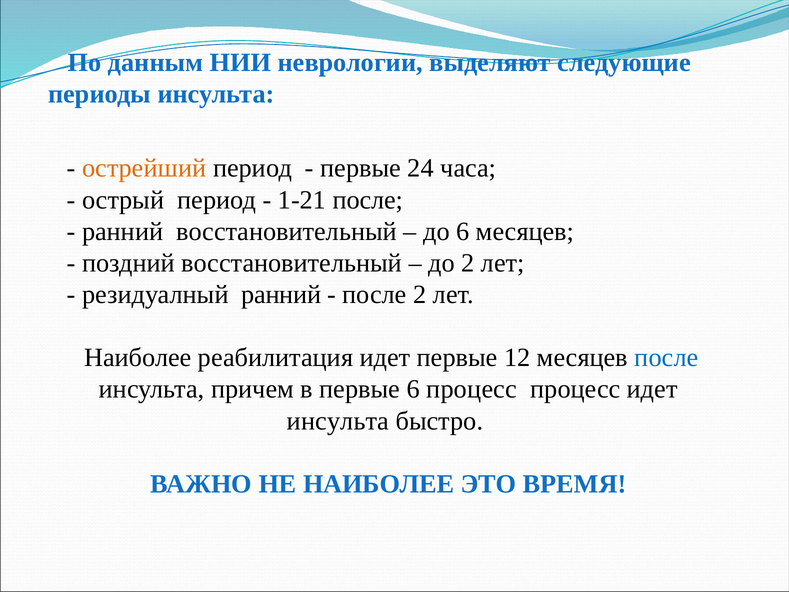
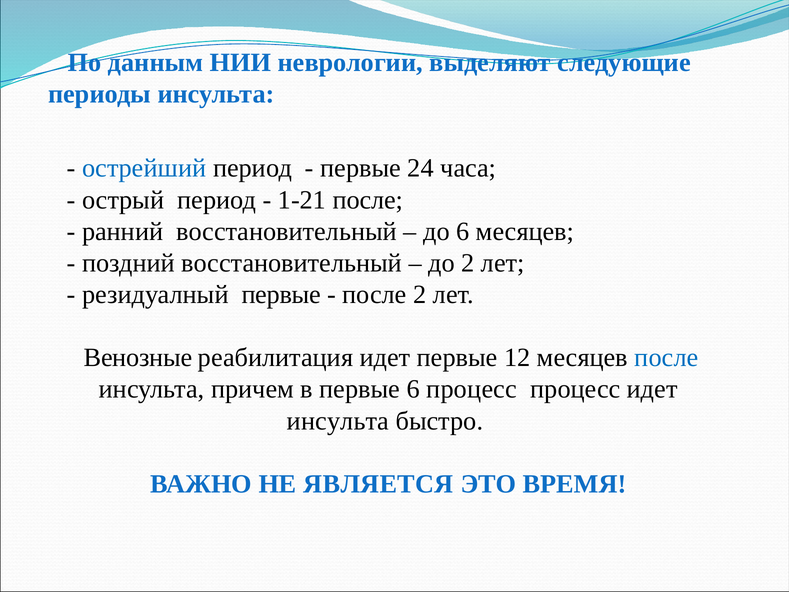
острейший colour: orange -> blue (144, 168)
резидуалный ранний: ранний -> первые (281, 294)
Наиболее: Наиболее -> Венозные (138, 358)
НЕ НАИБОЛЕЕ: НАИБОЛЕЕ -> ЯВЛЯЕТСЯ (378, 484)
